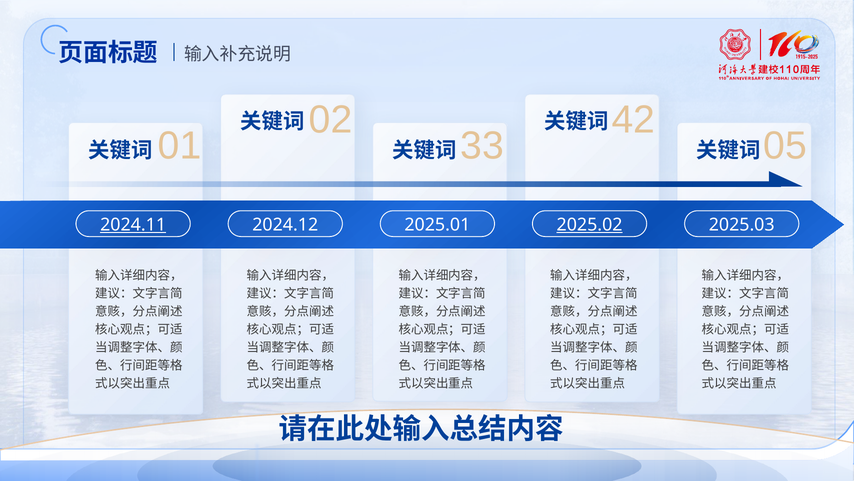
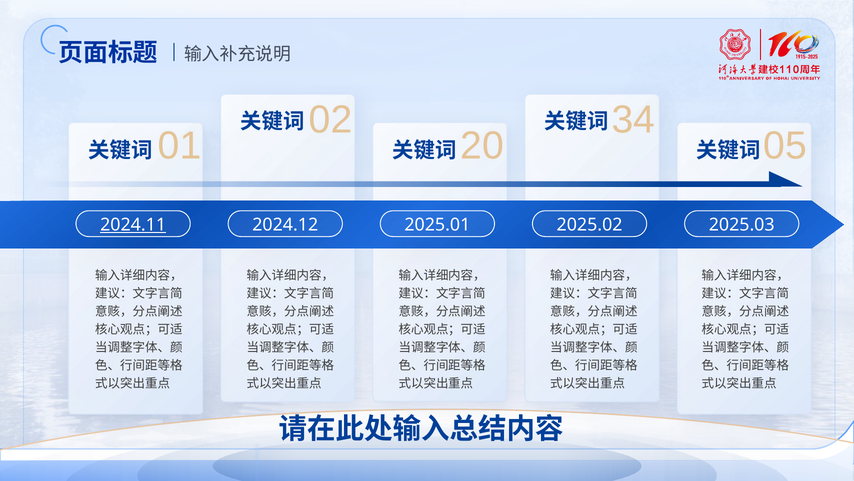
42: 42 -> 34 (633, 120)
33: 33 -> 20 (482, 146)
2025.02 underline: present -> none (590, 225)
